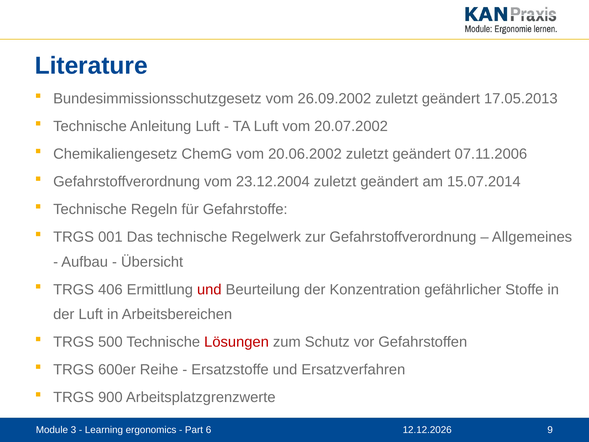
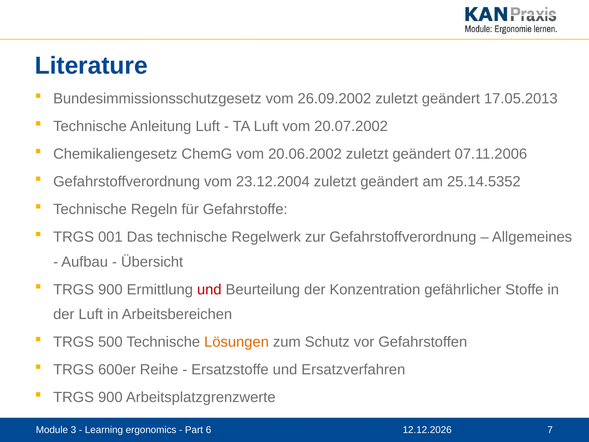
15.07.2014: 15.07.2014 -> 25.14.5352 (484, 182)
406: 406 -> 900 (110, 289)
Lösungen colour: red -> orange (237, 342)
9: 9 -> 7 (550, 430)
